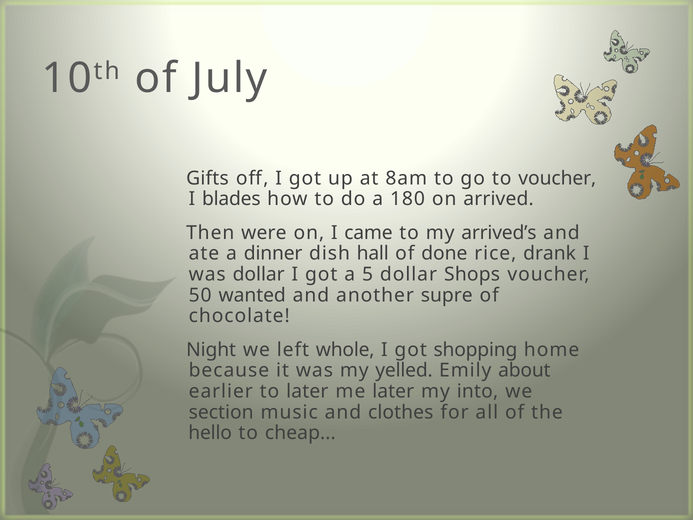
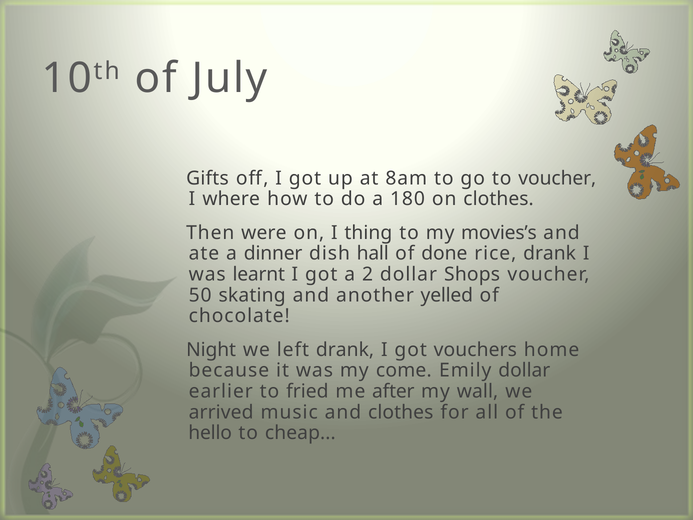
blades: blades -> where (231, 199)
on arrived: arrived -> clothes (499, 199)
came: came -> thing (368, 233)
arrived’s: arrived’s -> movies’s (499, 233)
was dollar: dollar -> learnt (259, 274)
5: 5 -> 2 (368, 274)
wanted: wanted -> skating (252, 295)
supre: supre -> yelled (447, 295)
left whole: whole -> drank (345, 350)
shopping: shopping -> vouchers (475, 350)
yelled: yelled -> come (404, 370)
Emily about: about -> dollar (524, 370)
to later: later -> fried (307, 391)
me later: later -> after (393, 391)
into: into -> wall (478, 391)
section: section -> arrived (221, 412)
